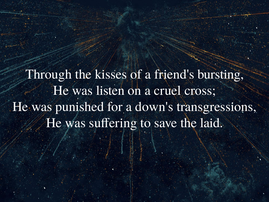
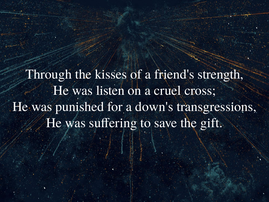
bursting: bursting -> strength (221, 74)
laid: laid -> gift (211, 123)
